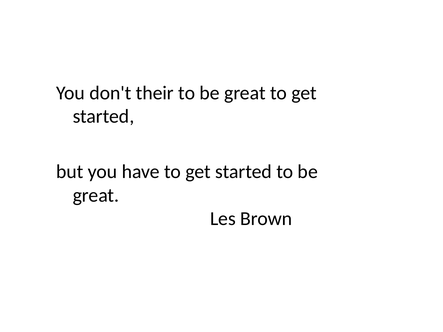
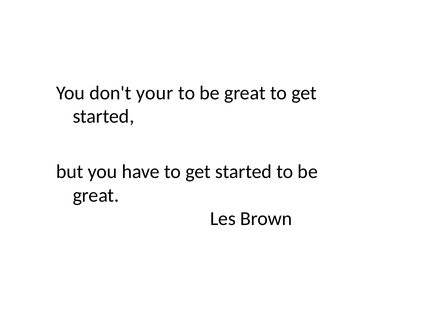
their: their -> your (155, 93)
